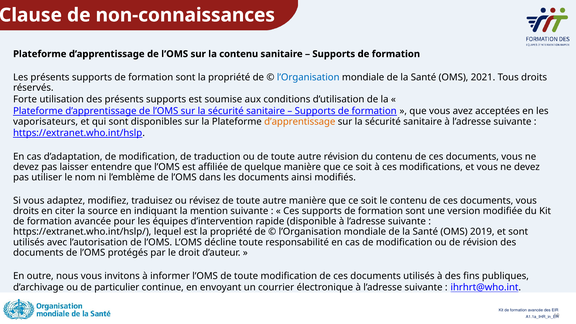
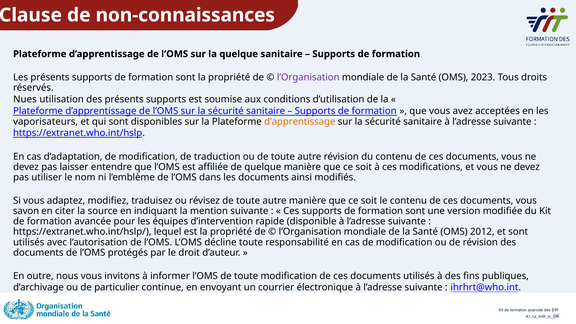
la contenu: contenu -> quelque (239, 54)
l’Organisation colour: blue -> purple (308, 77)
2021: 2021 -> 2023 (483, 77)
Forte: Forte -> Nues (25, 99)
droits: droits -> savon (26, 211)
2019: 2019 -> 2012 (482, 232)
